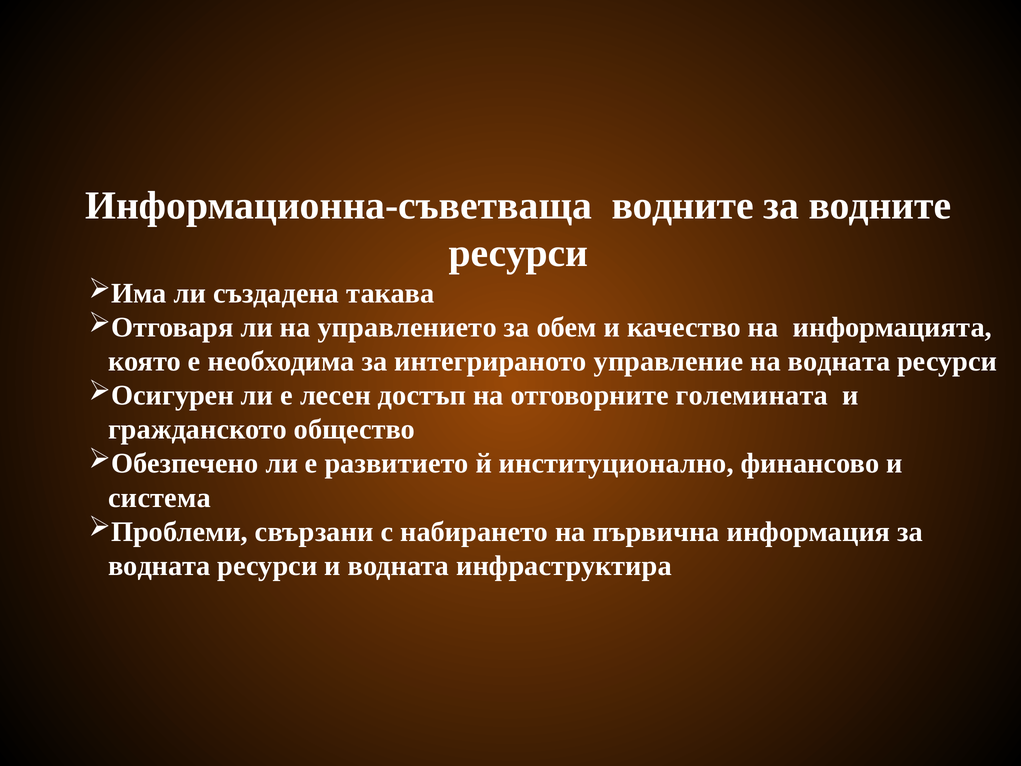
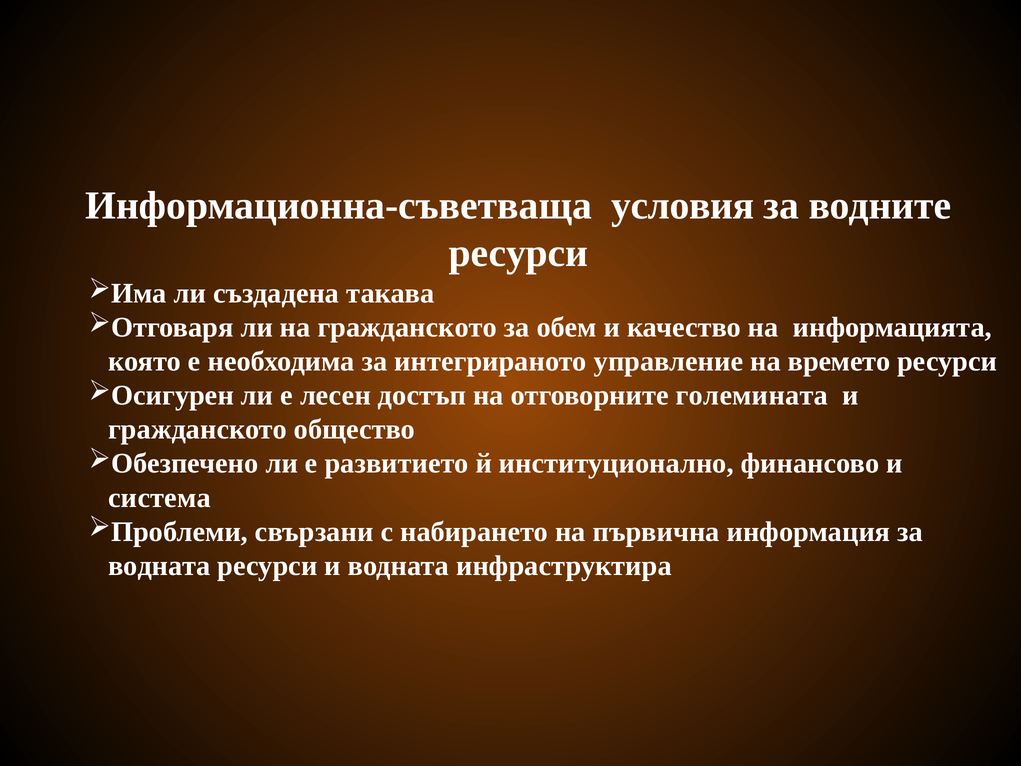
Информационна-съветваща водните: водните -> условия (683, 205)
на управлението: управлението -> гражданското (407, 327)
на водната: водната -> времето (839, 361)
